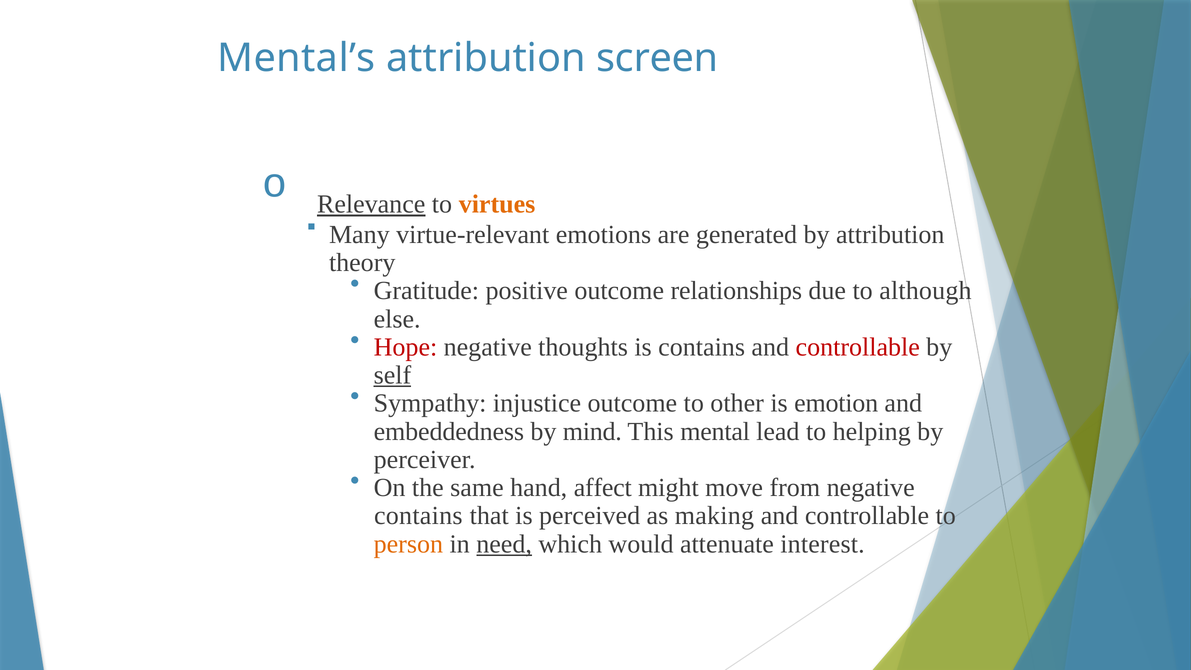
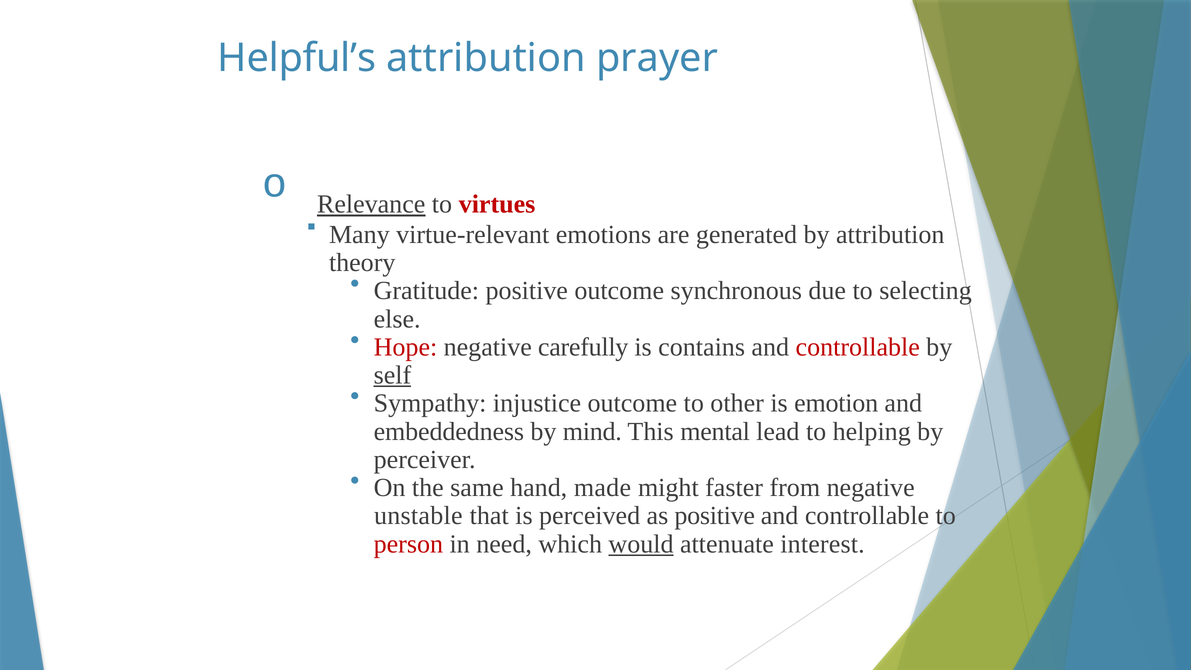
Mental’s: Mental’s -> Helpful’s (297, 58)
screen: screen -> prayer (657, 58)
virtues colour: orange -> red (497, 204)
relationships: relationships -> synchronous (736, 291)
although: although -> selecting (926, 291)
thoughts: thoughts -> carefully (583, 347)
affect: affect -> made (603, 488)
move: move -> faster (734, 488)
contains: contains -> unstable (418, 516)
as making: making -> positive (715, 516)
person colour: orange -> red (408, 544)
need underline: present -> none (504, 544)
would underline: none -> present (641, 544)
